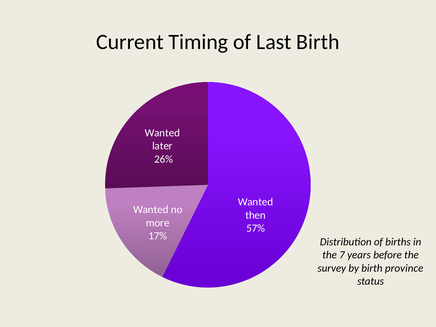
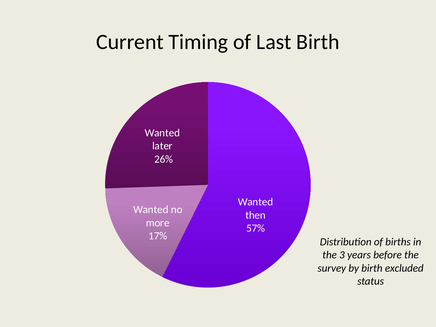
7: 7 -> 3 (342, 255)
province: province -> excluded (404, 268)
